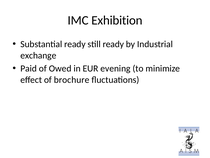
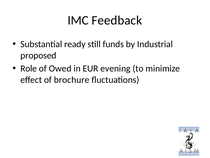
Exhibition: Exhibition -> Feedback (117, 20)
still ready: ready -> funds (113, 44)
exchange: exchange -> proposed (38, 55)
Paid: Paid -> Role (29, 68)
